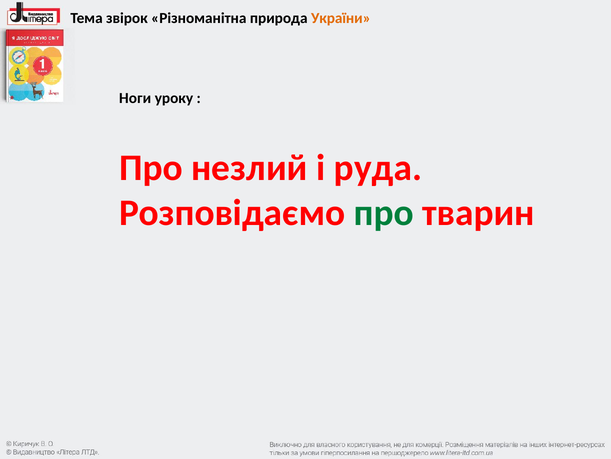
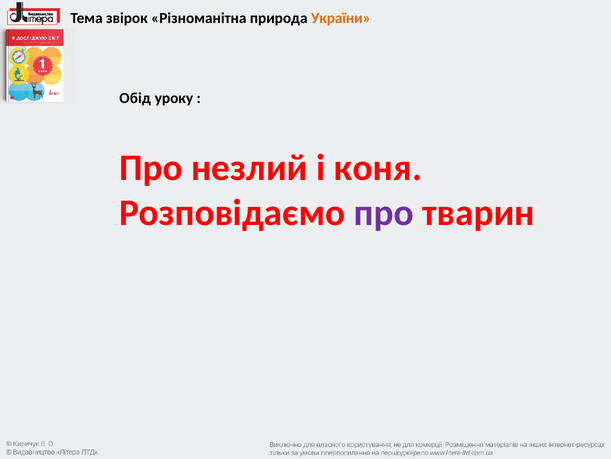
Ноги: Ноги -> Обід (135, 98)
руда: руда -> коня (378, 168)
про colour: green -> purple (384, 213)
